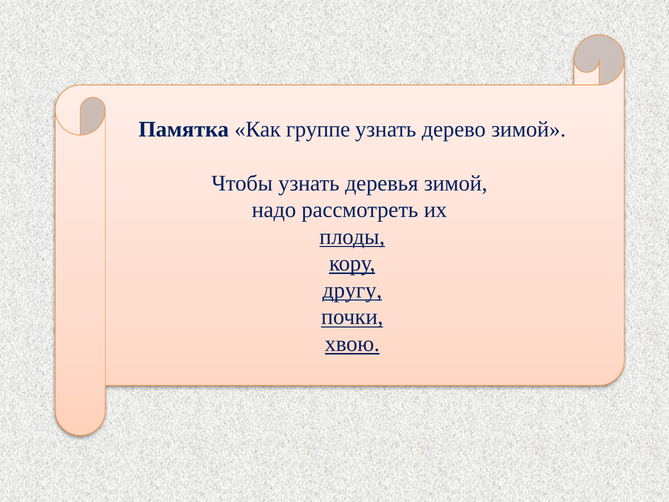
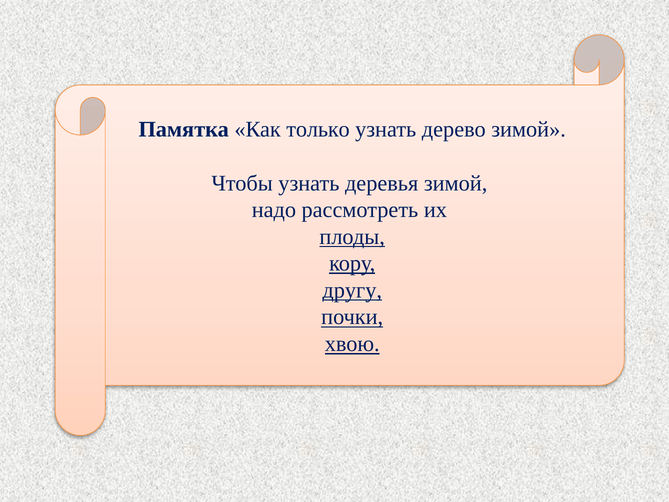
группе: группе -> только (318, 130)
